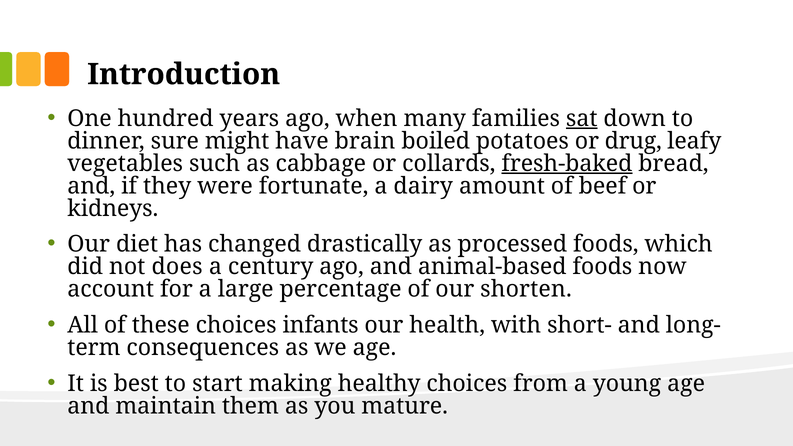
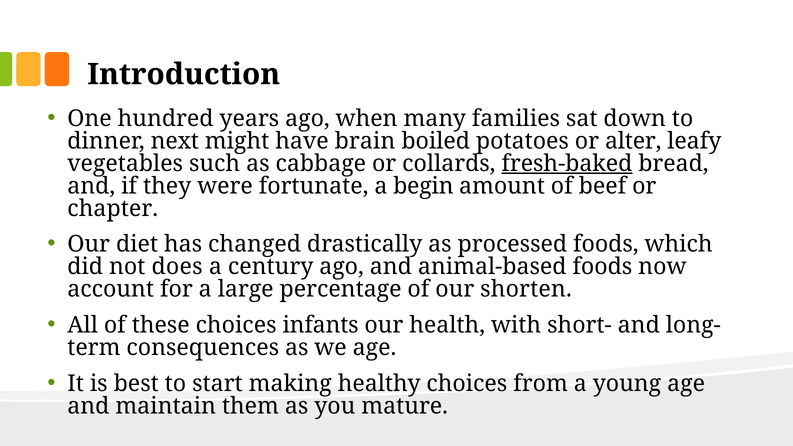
sat underline: present -> none (582, 118)
sure: sure -> next (175, 141)
drug: drug -> alter (633, 141)
dairy: dairy -> begin (423, 186)
kidneys: kidneys -> chapter (113, 208)
